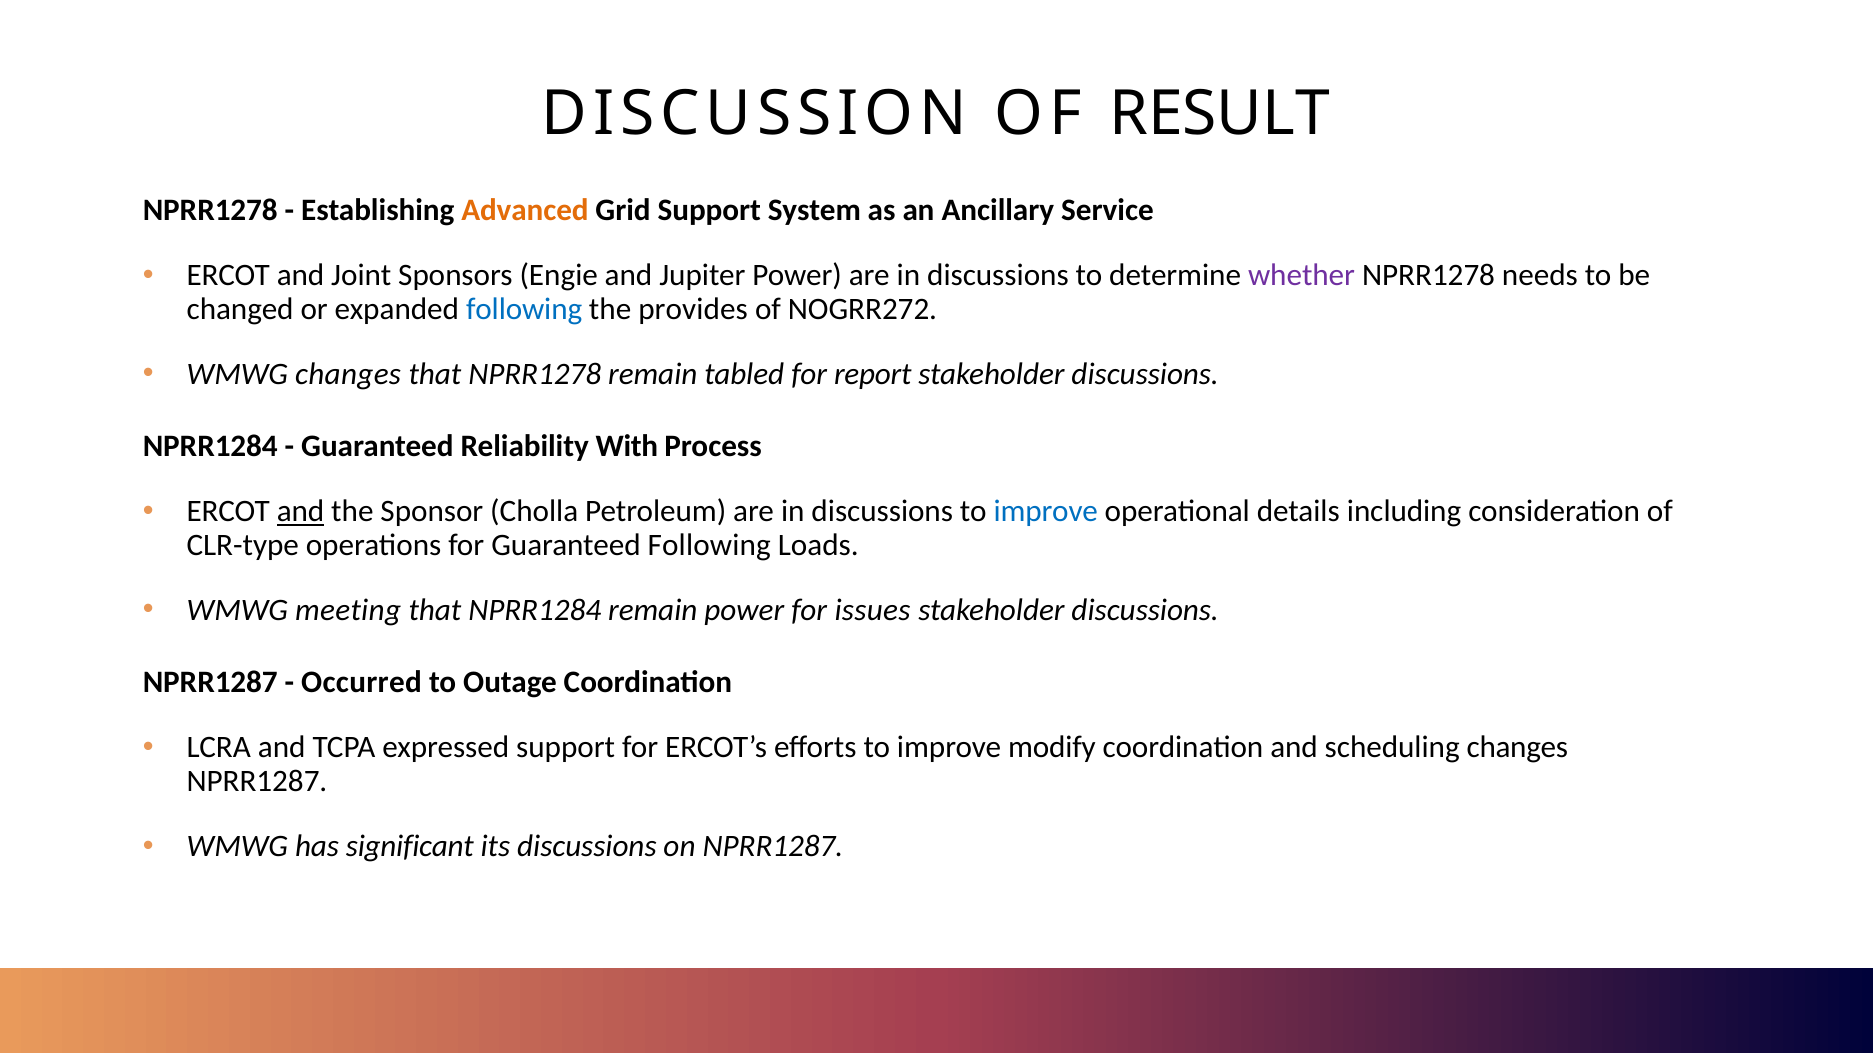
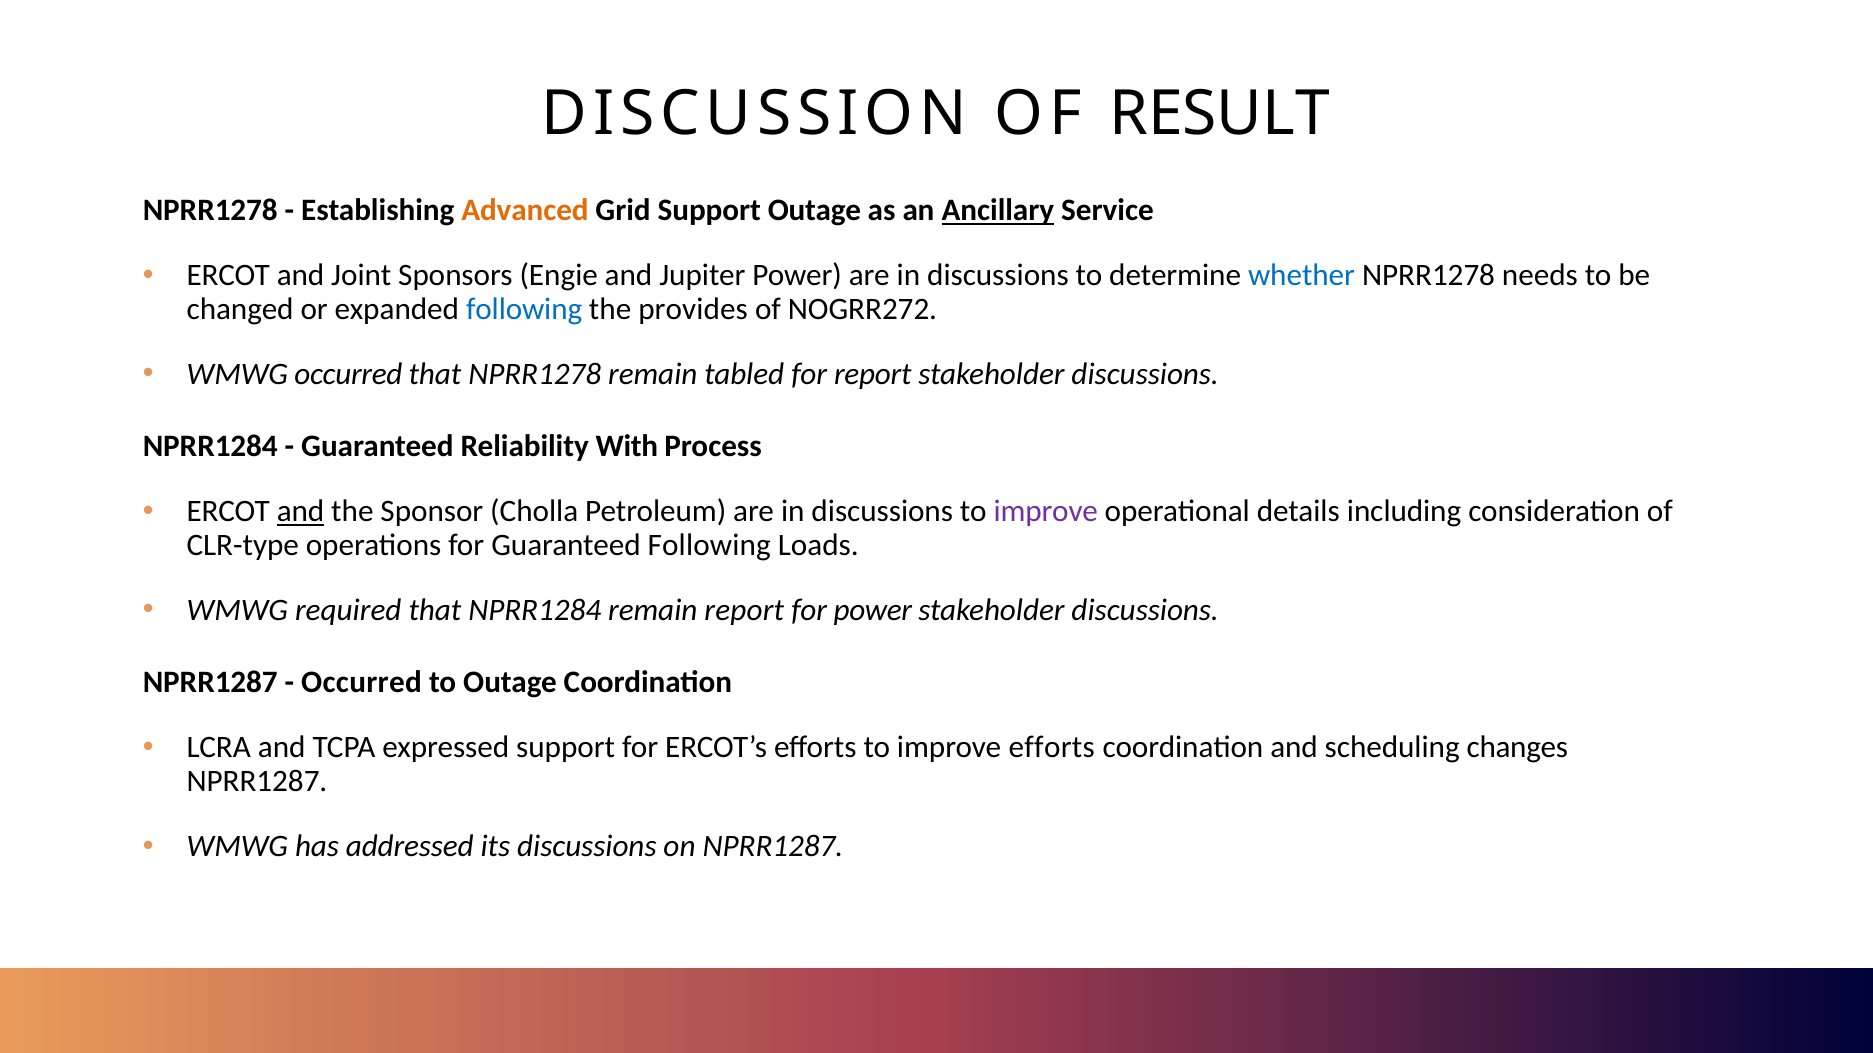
Support System: System -> Outage (814, 210)
Ancillary underline: none -> present (998, 210)
whether colour: purple -> blue (1302, 275)
WMWG changes: changes -> occurred (348, 374)
improve colour: blue -> purple (1046, 512)
meeting: meeting -> required (348, 610)
remain power: power -> report (744, 610)
for issues: issues -> power (873, 610)
improve modify: modify -> efforts (1052, 748)
significant: significant -> addressed (410, 847)
